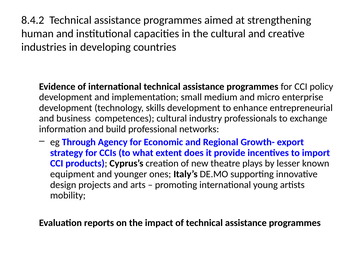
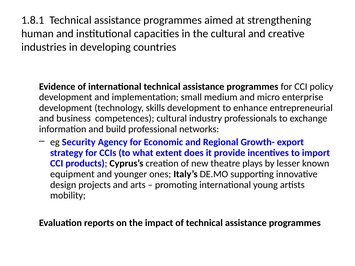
8.4.2: 8.4.2 -> 1.8.1 (33, 20)
Through: Through -> Security (79, 142)
